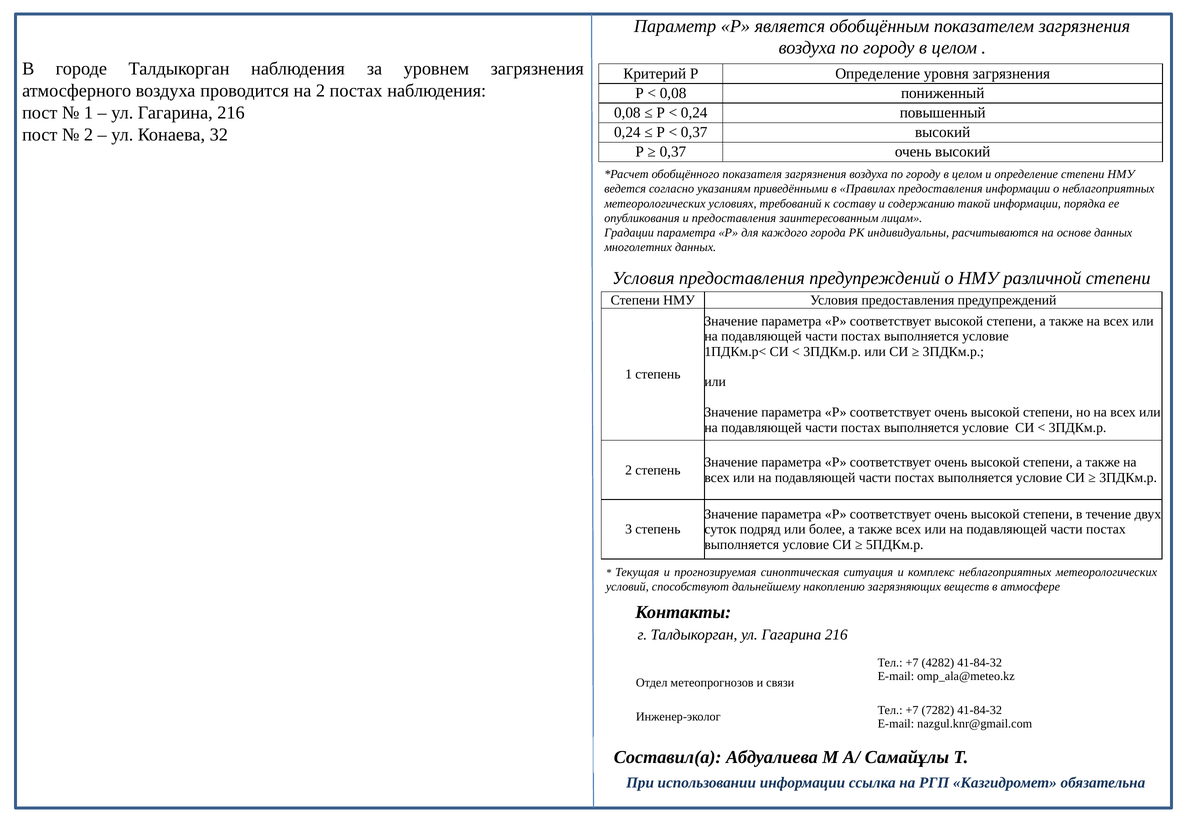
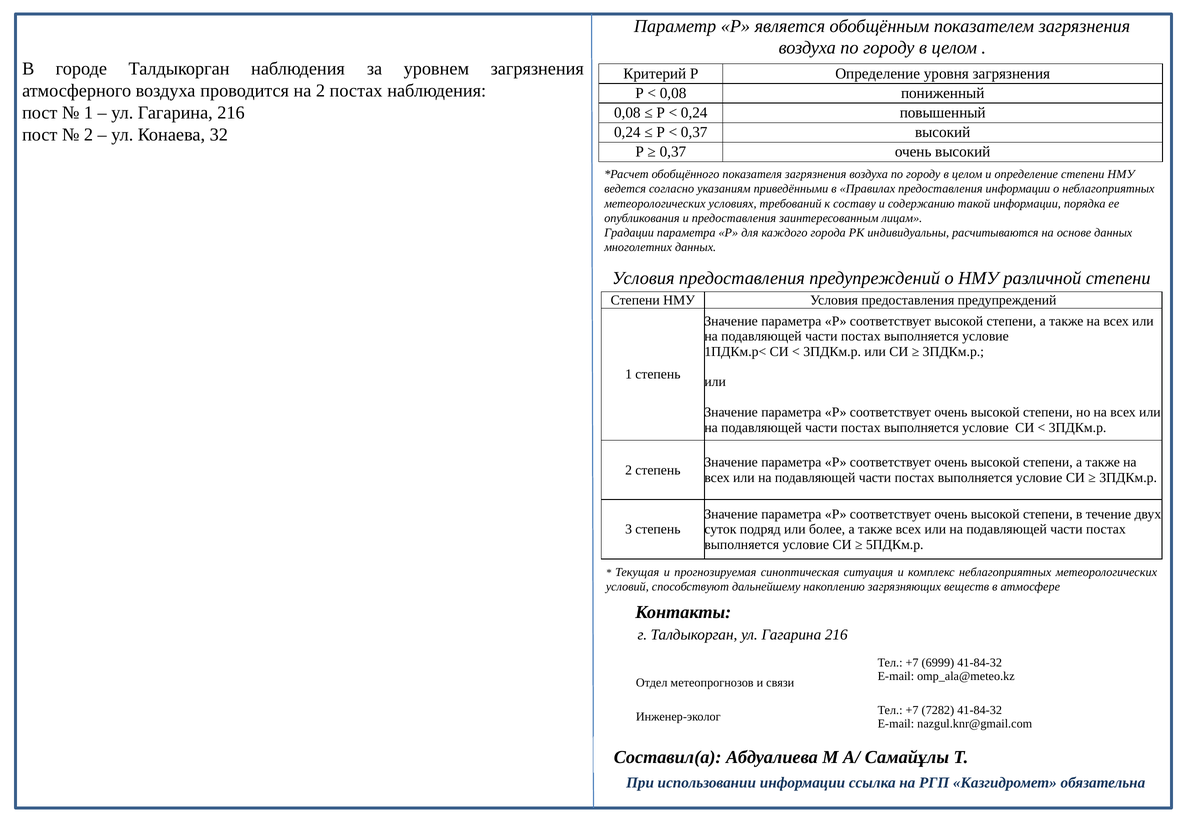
4282: 4282 -> 6999 (938, 662)
